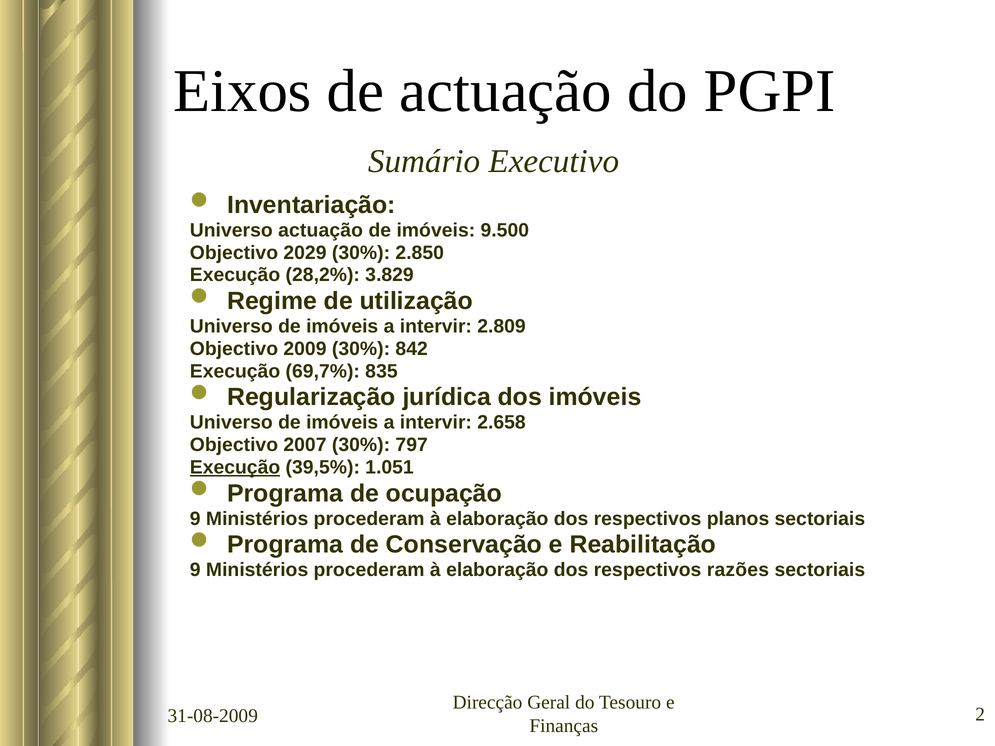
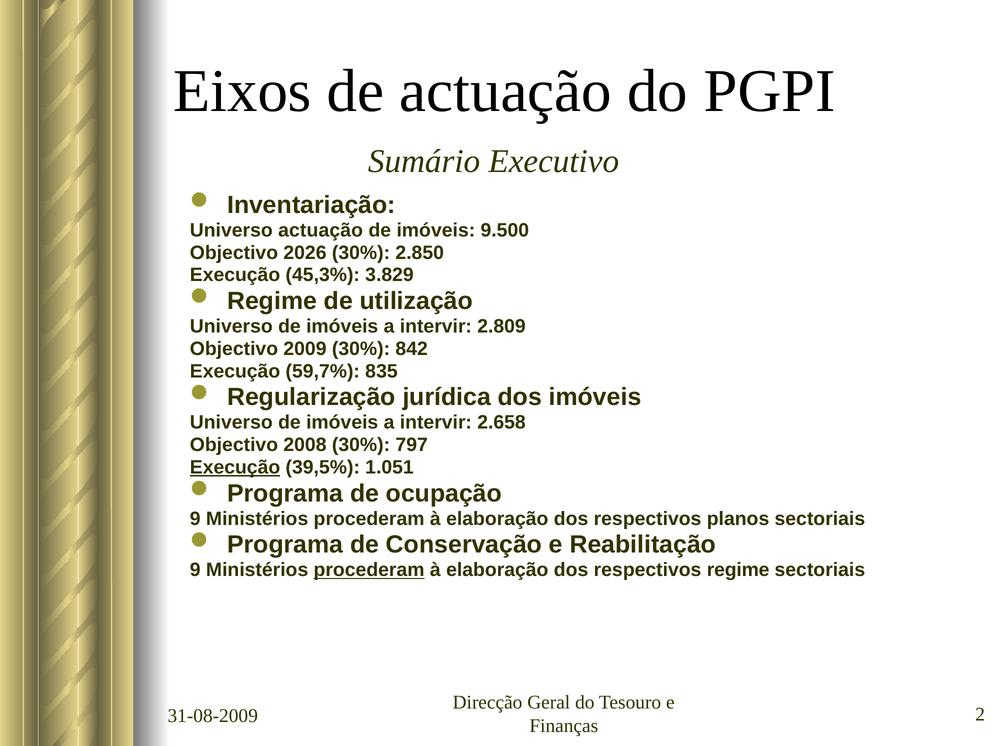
2029: 2029 -> 2026 (305, 253)
28,2%: 28,2% -> 45,3% (323, 275)
69,7%: 69,7% -> 59,7% (323, 371)
2007: 2007 -> 2008 (305, 445)
procederam underline: none -> present (369, 570)
respectivos razões: razões -> regime (738, 570)
